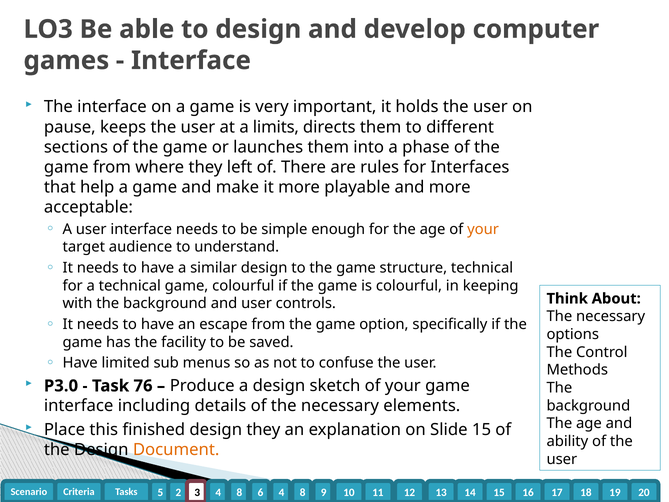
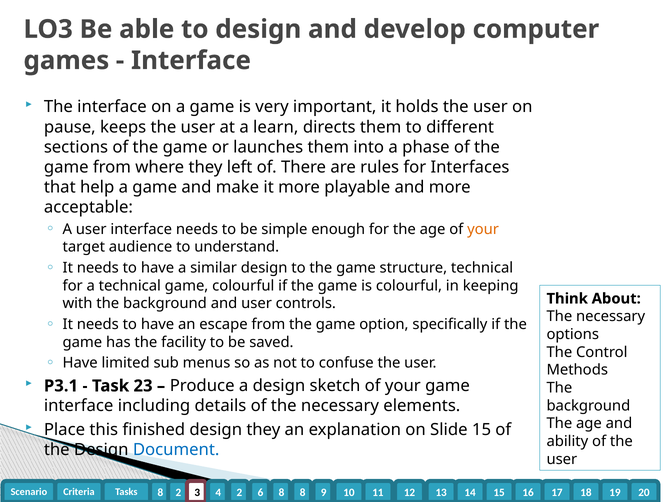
limits: limits -> learn (276, 127)
P3.0: P3.0 -> P3.1 (61, 386)
76: 76 -> 23 (143, 386)
Document colour: orange -> blue (176, 450)
Tasks 5: 5 -> 8 (160, 492)
3 4 8: 8 -> 2 (239, 492)
6 4: 4 -> 8 (282, 492)
